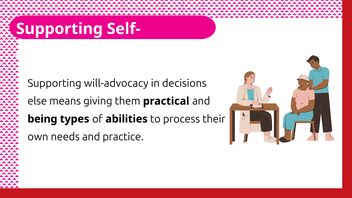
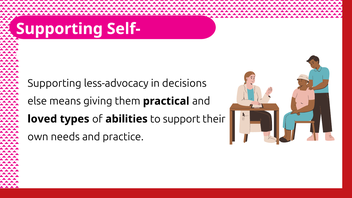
will-advocacy: will-advocacy -> less-advocacy (116, 83)
being: being -> loved (42, 119)
process: process -> support (182, 119)
